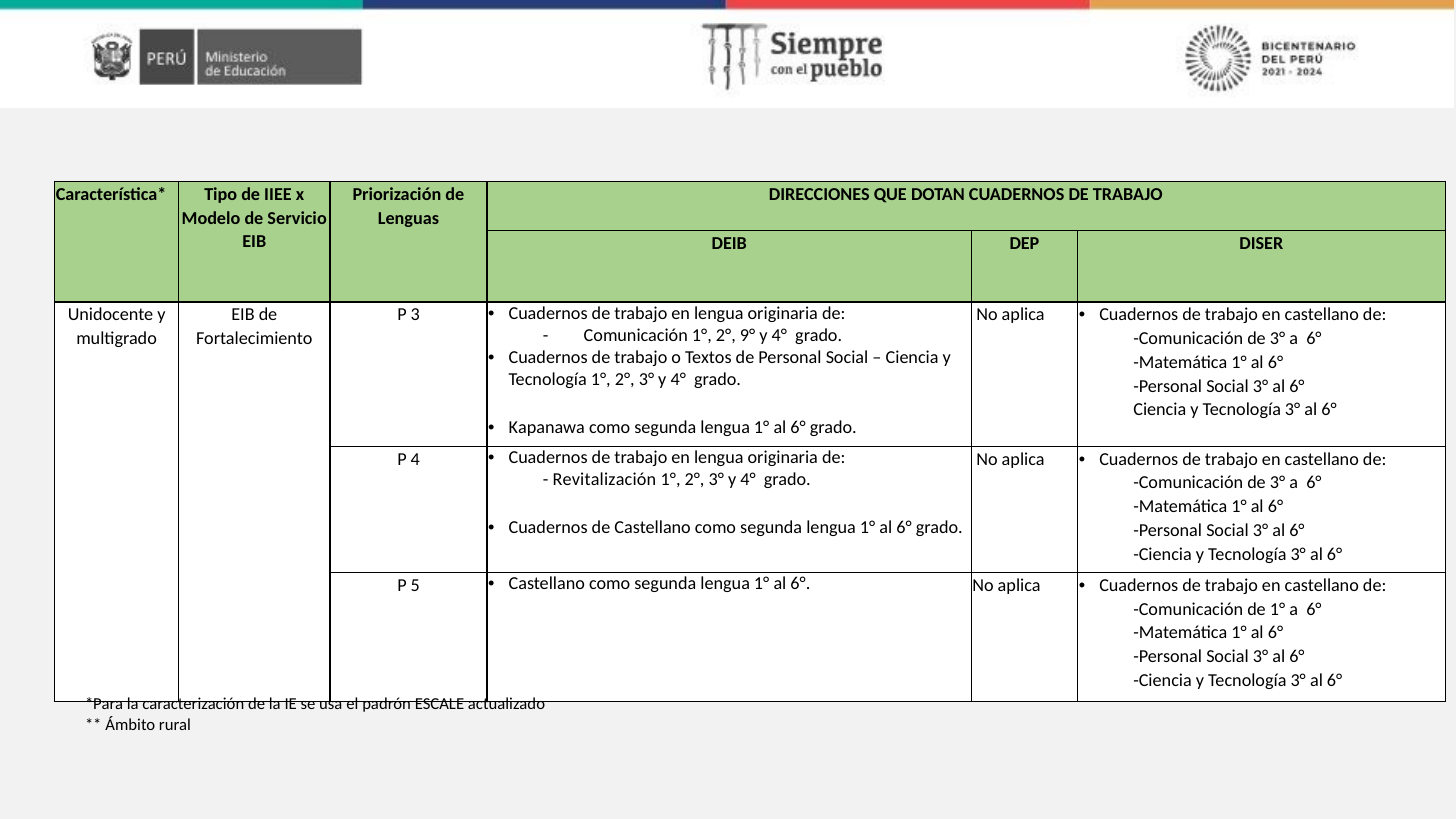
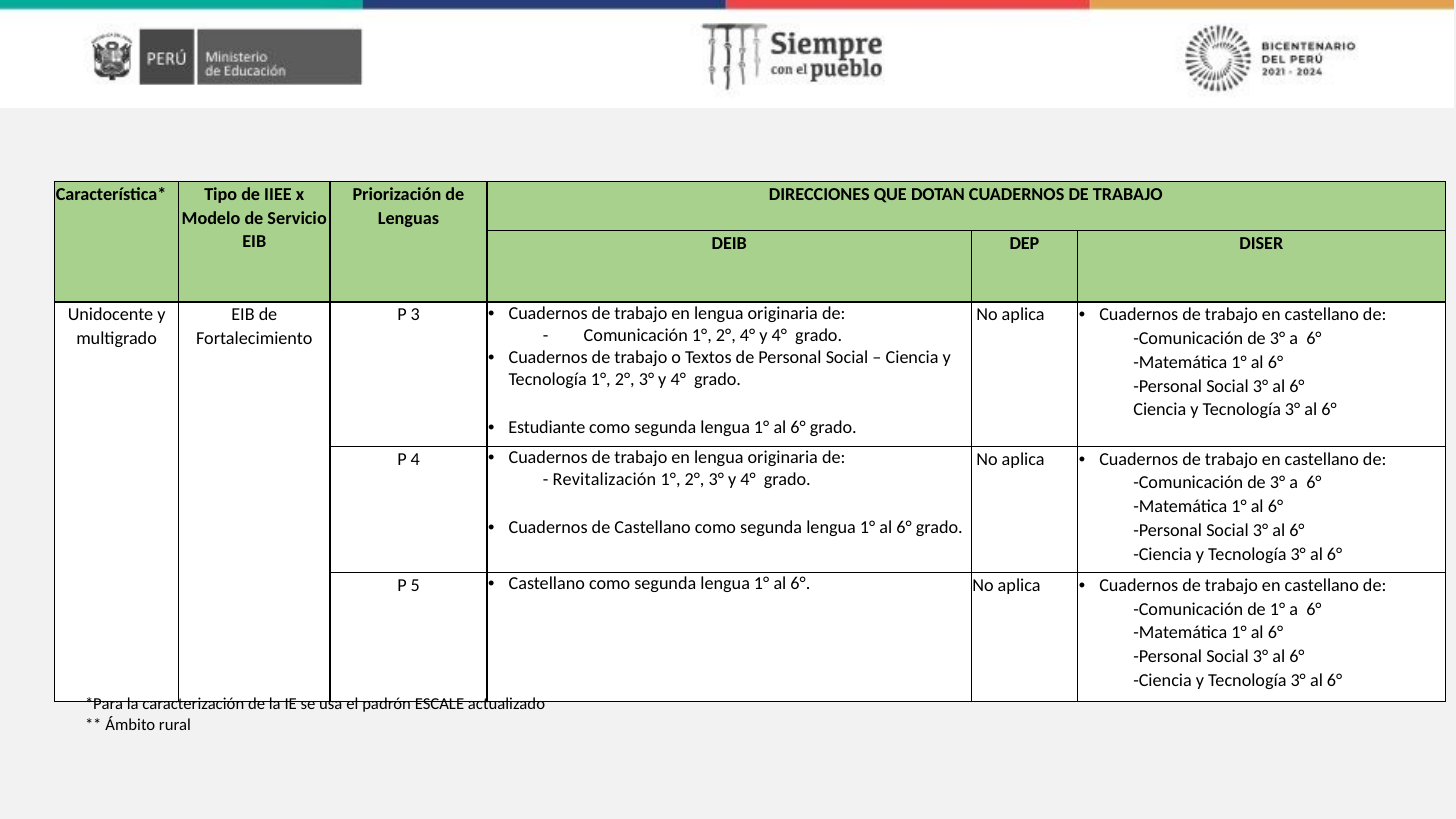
2° 9°: 9° -> 4° (748, 335)
Kapanawa: Kapanawa -> Estudiante (547, 428)
